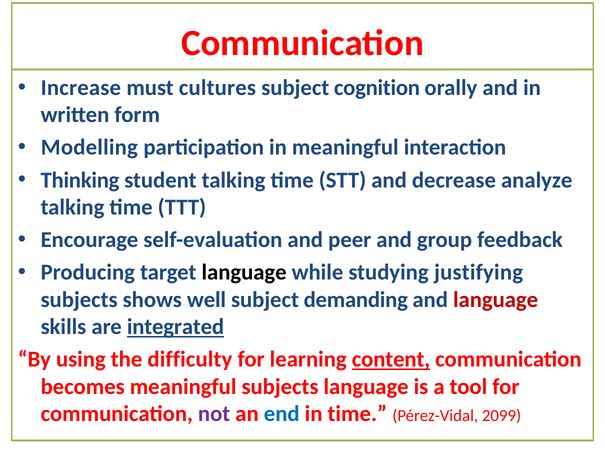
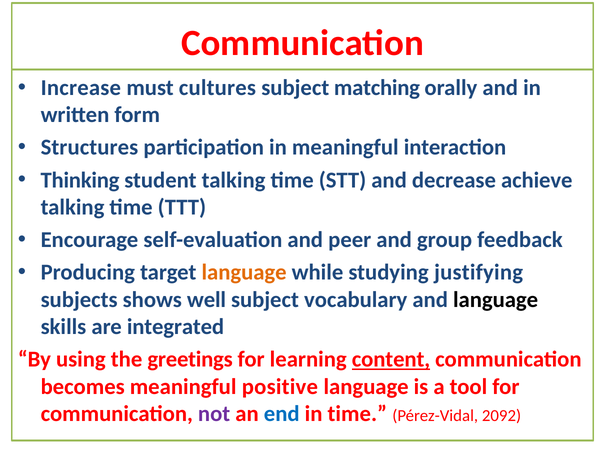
cognition: cognition -> matching (377, 88)
Modelling: Modelling -> Structures (89, 148)
analyze: analyze -> achieve (537, 180)
language colour: black -> orange (244, 273)
demanding: demanding -> vocabulary (356, 300)
language colour: red -> black (496, 300)
integrated underline: present -> none (176, 327)
difficulty: difficulty -> greetings (190, 360)
meaningful subjects: subjects -> positive (280, 387)
2099: 2099 -> 2092 (502, 416)
